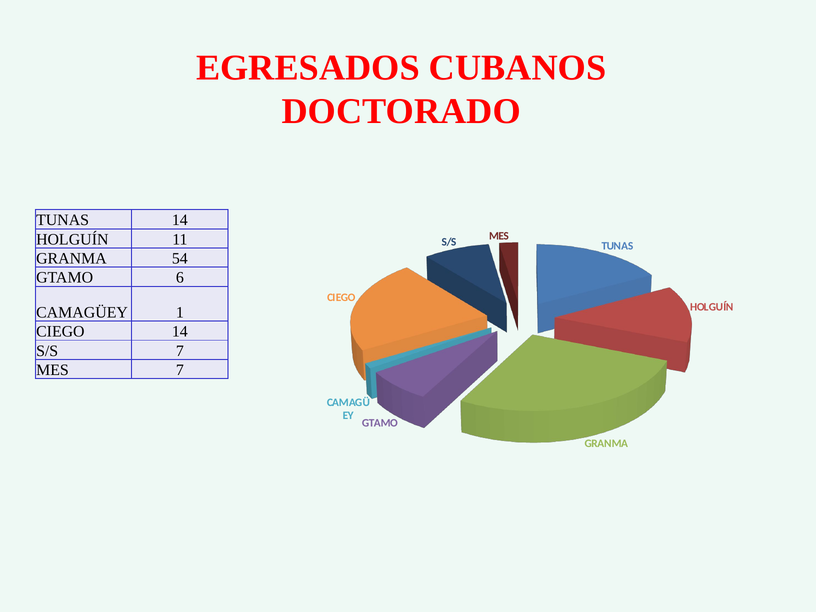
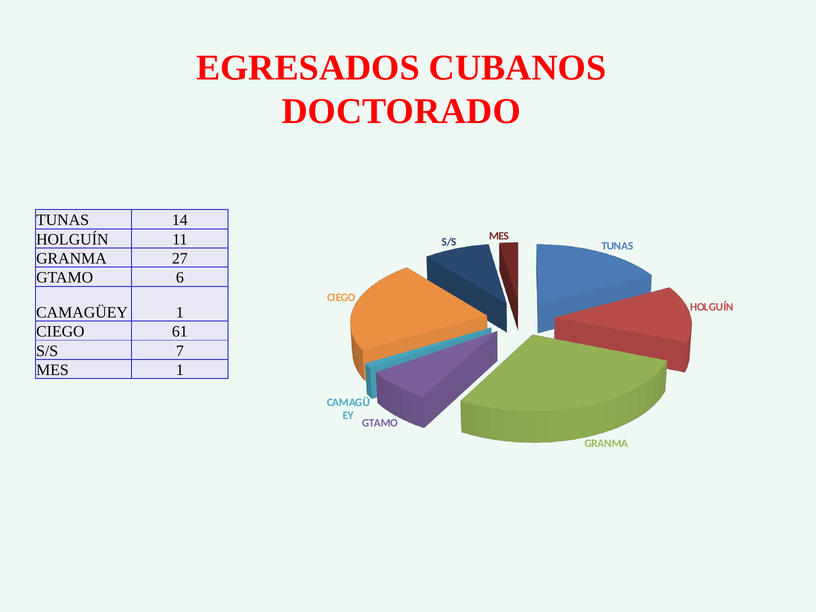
54: 54 -> 27 (180, 259)
CIEGO 14: 14 -> 61 (180, 332)
MES 7: 7 -> 1 (180, 370)
